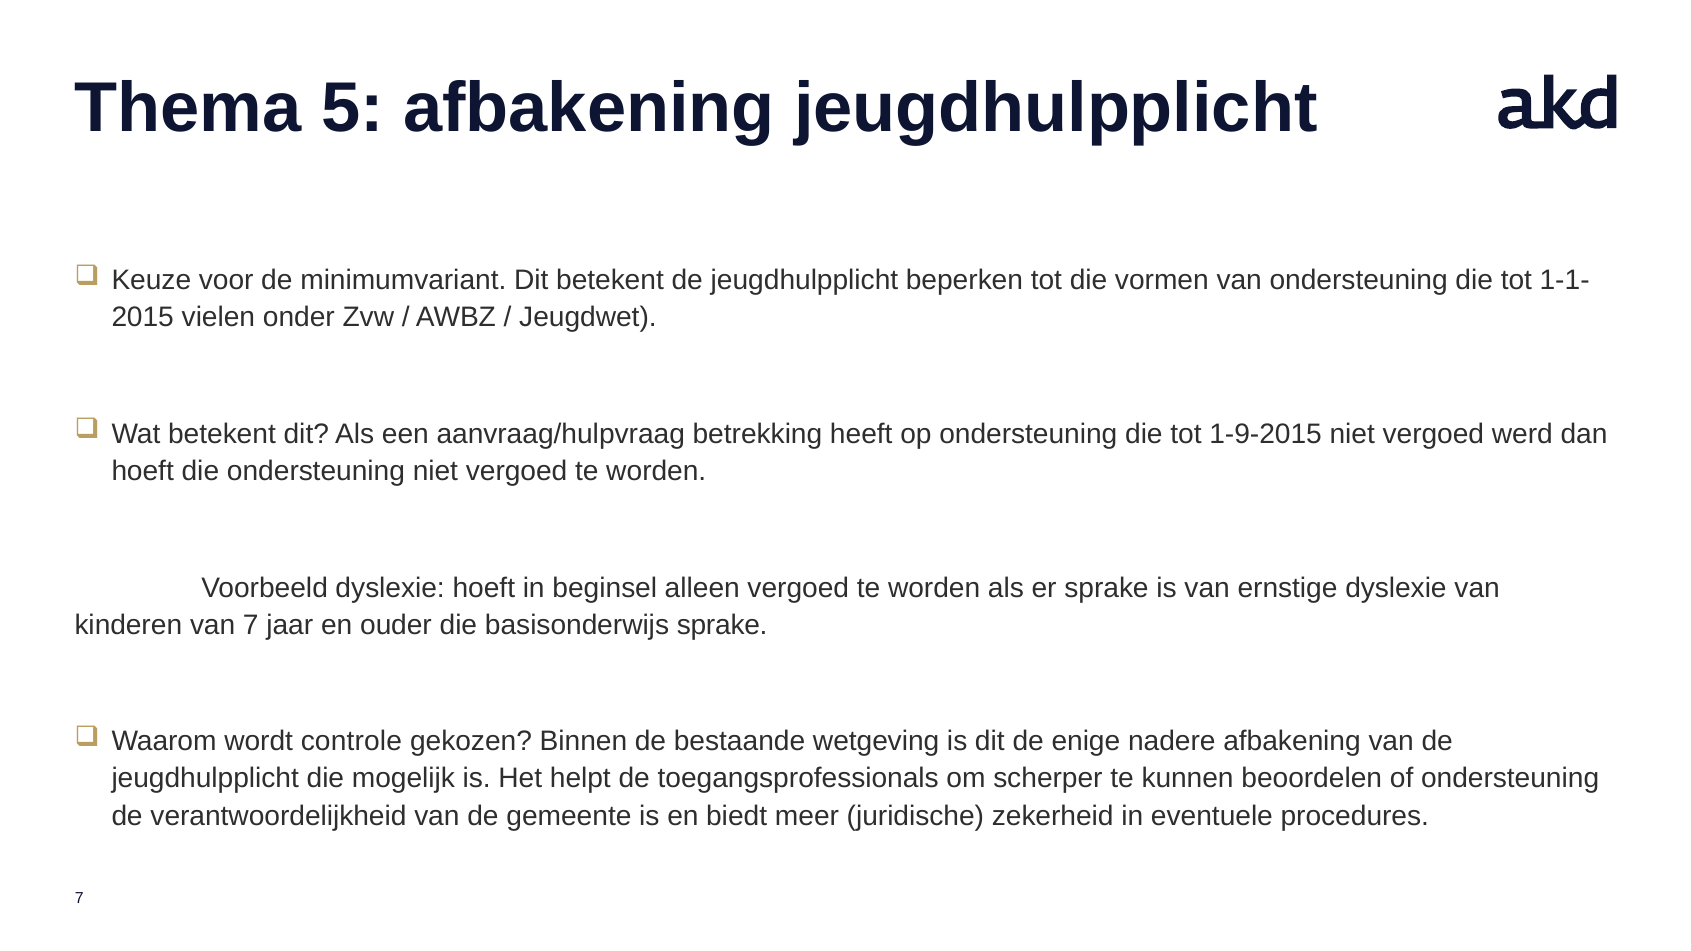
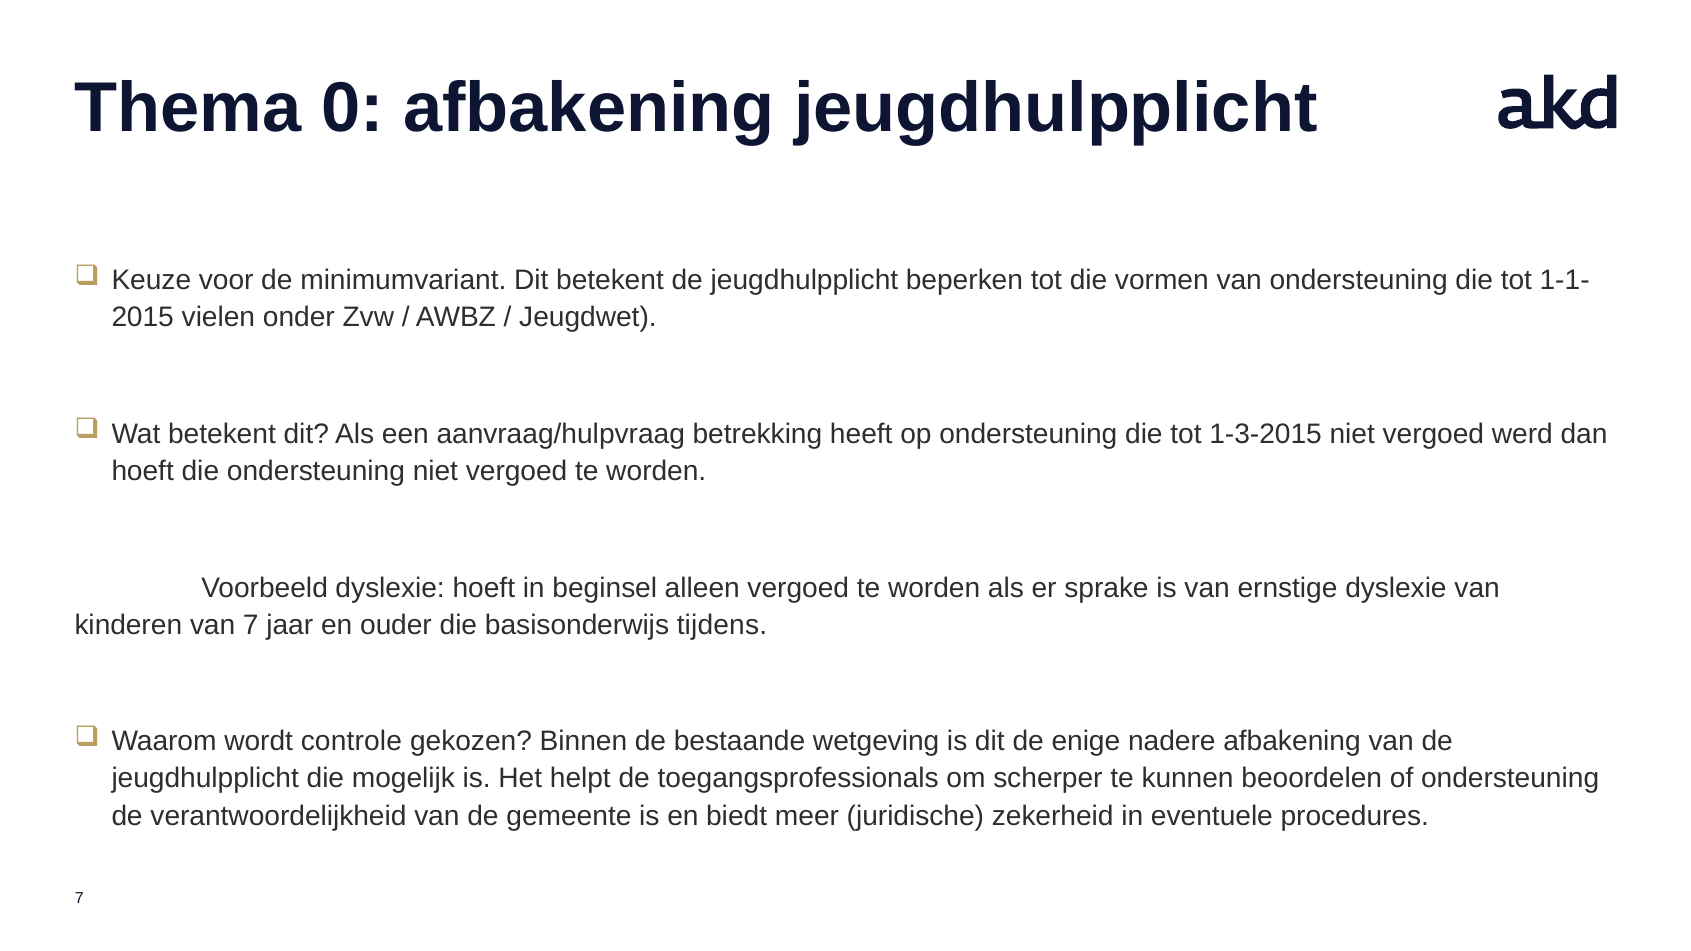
5: 5 -> 0 (352, 108)
1-9-2015: 1-9-2015 -> 1-3-2015 (1266, 434)
basisonderwijs sprake: sprake -> tijdens (722, 625)
